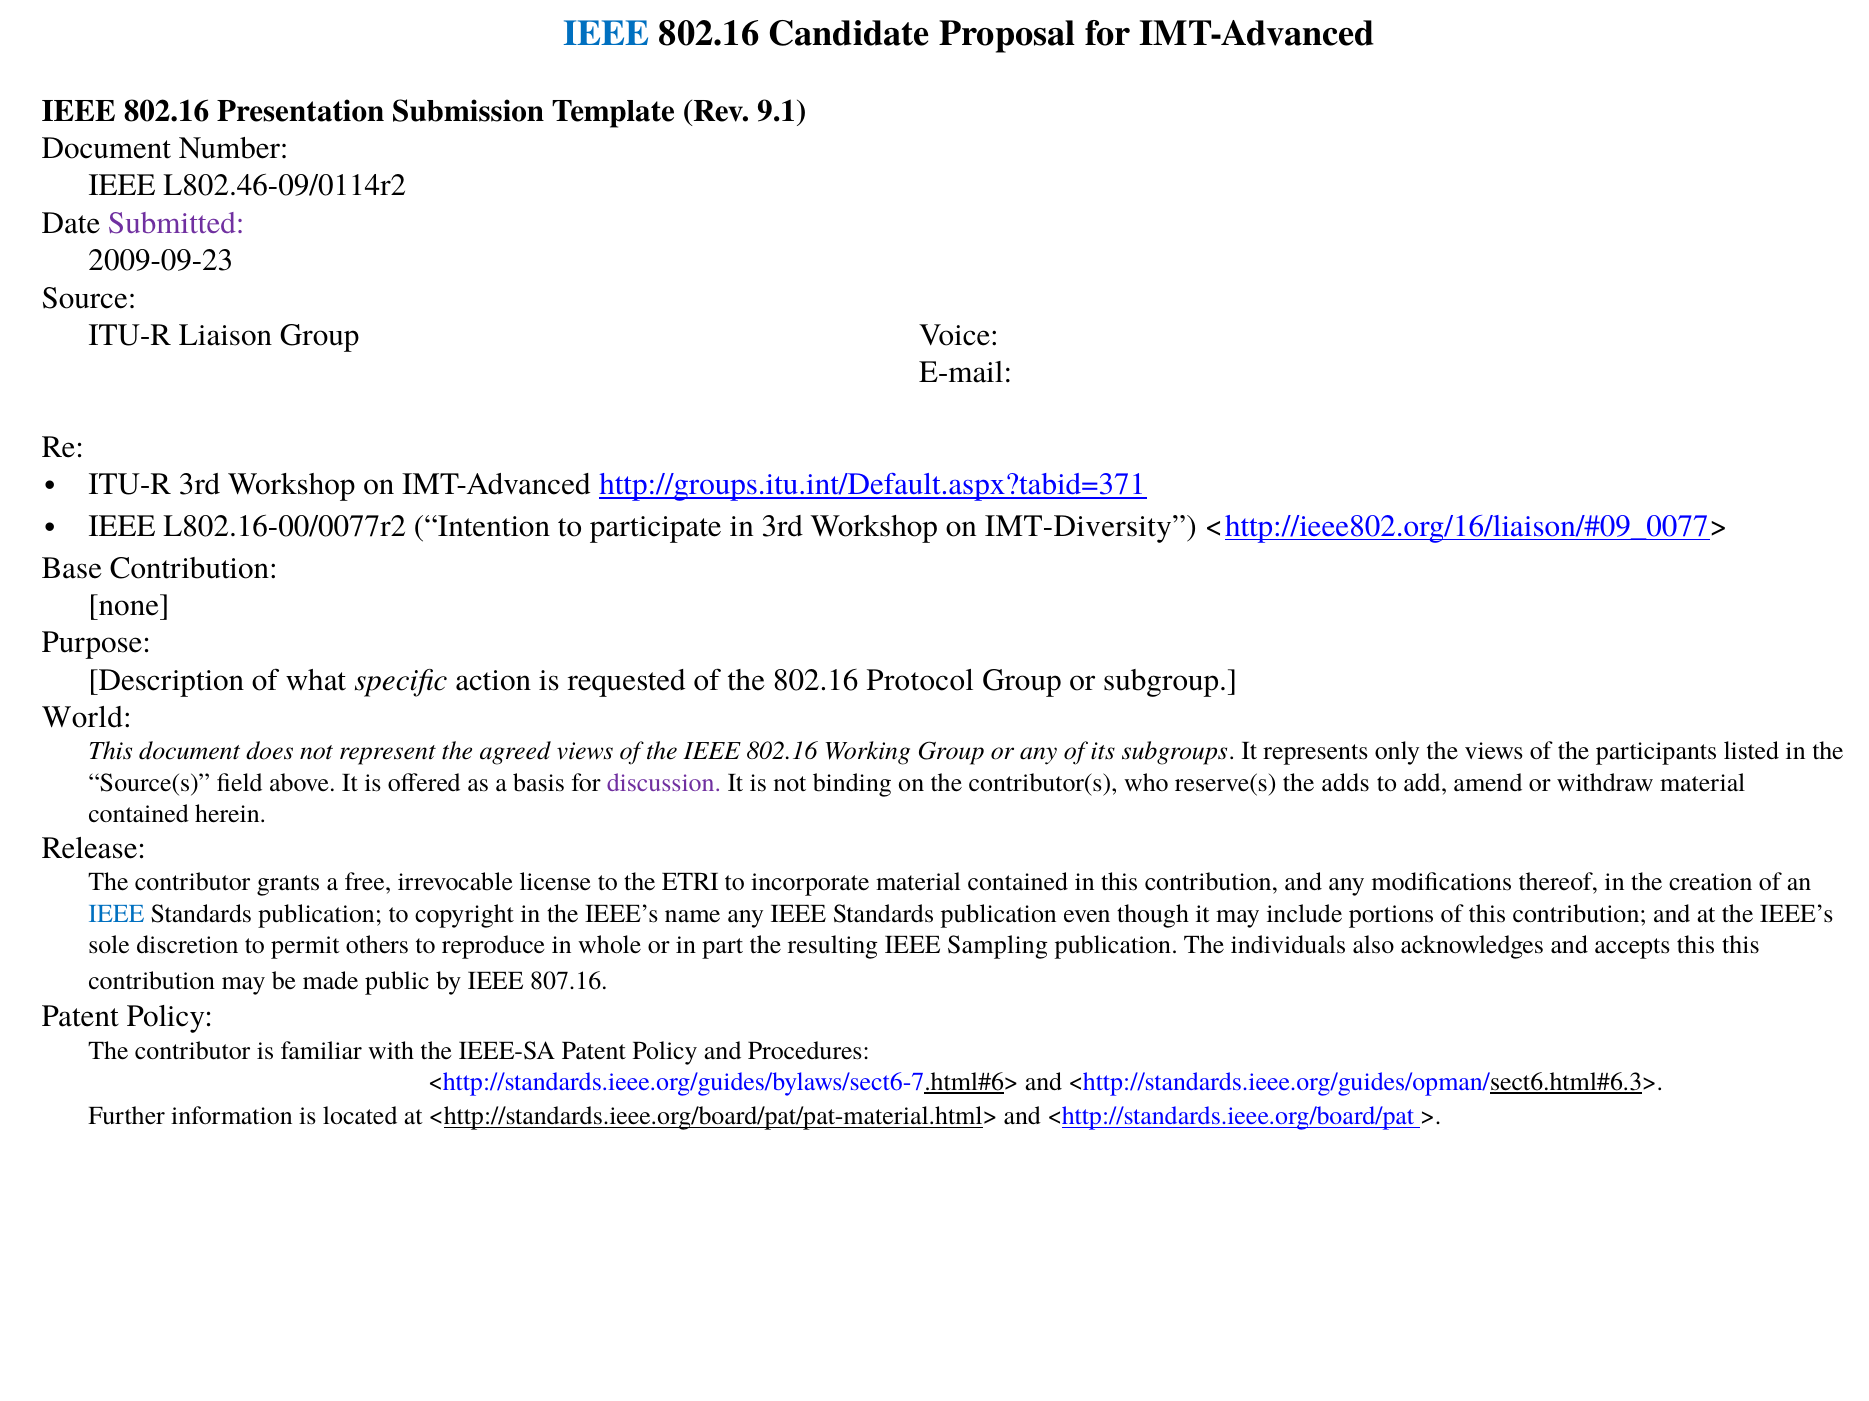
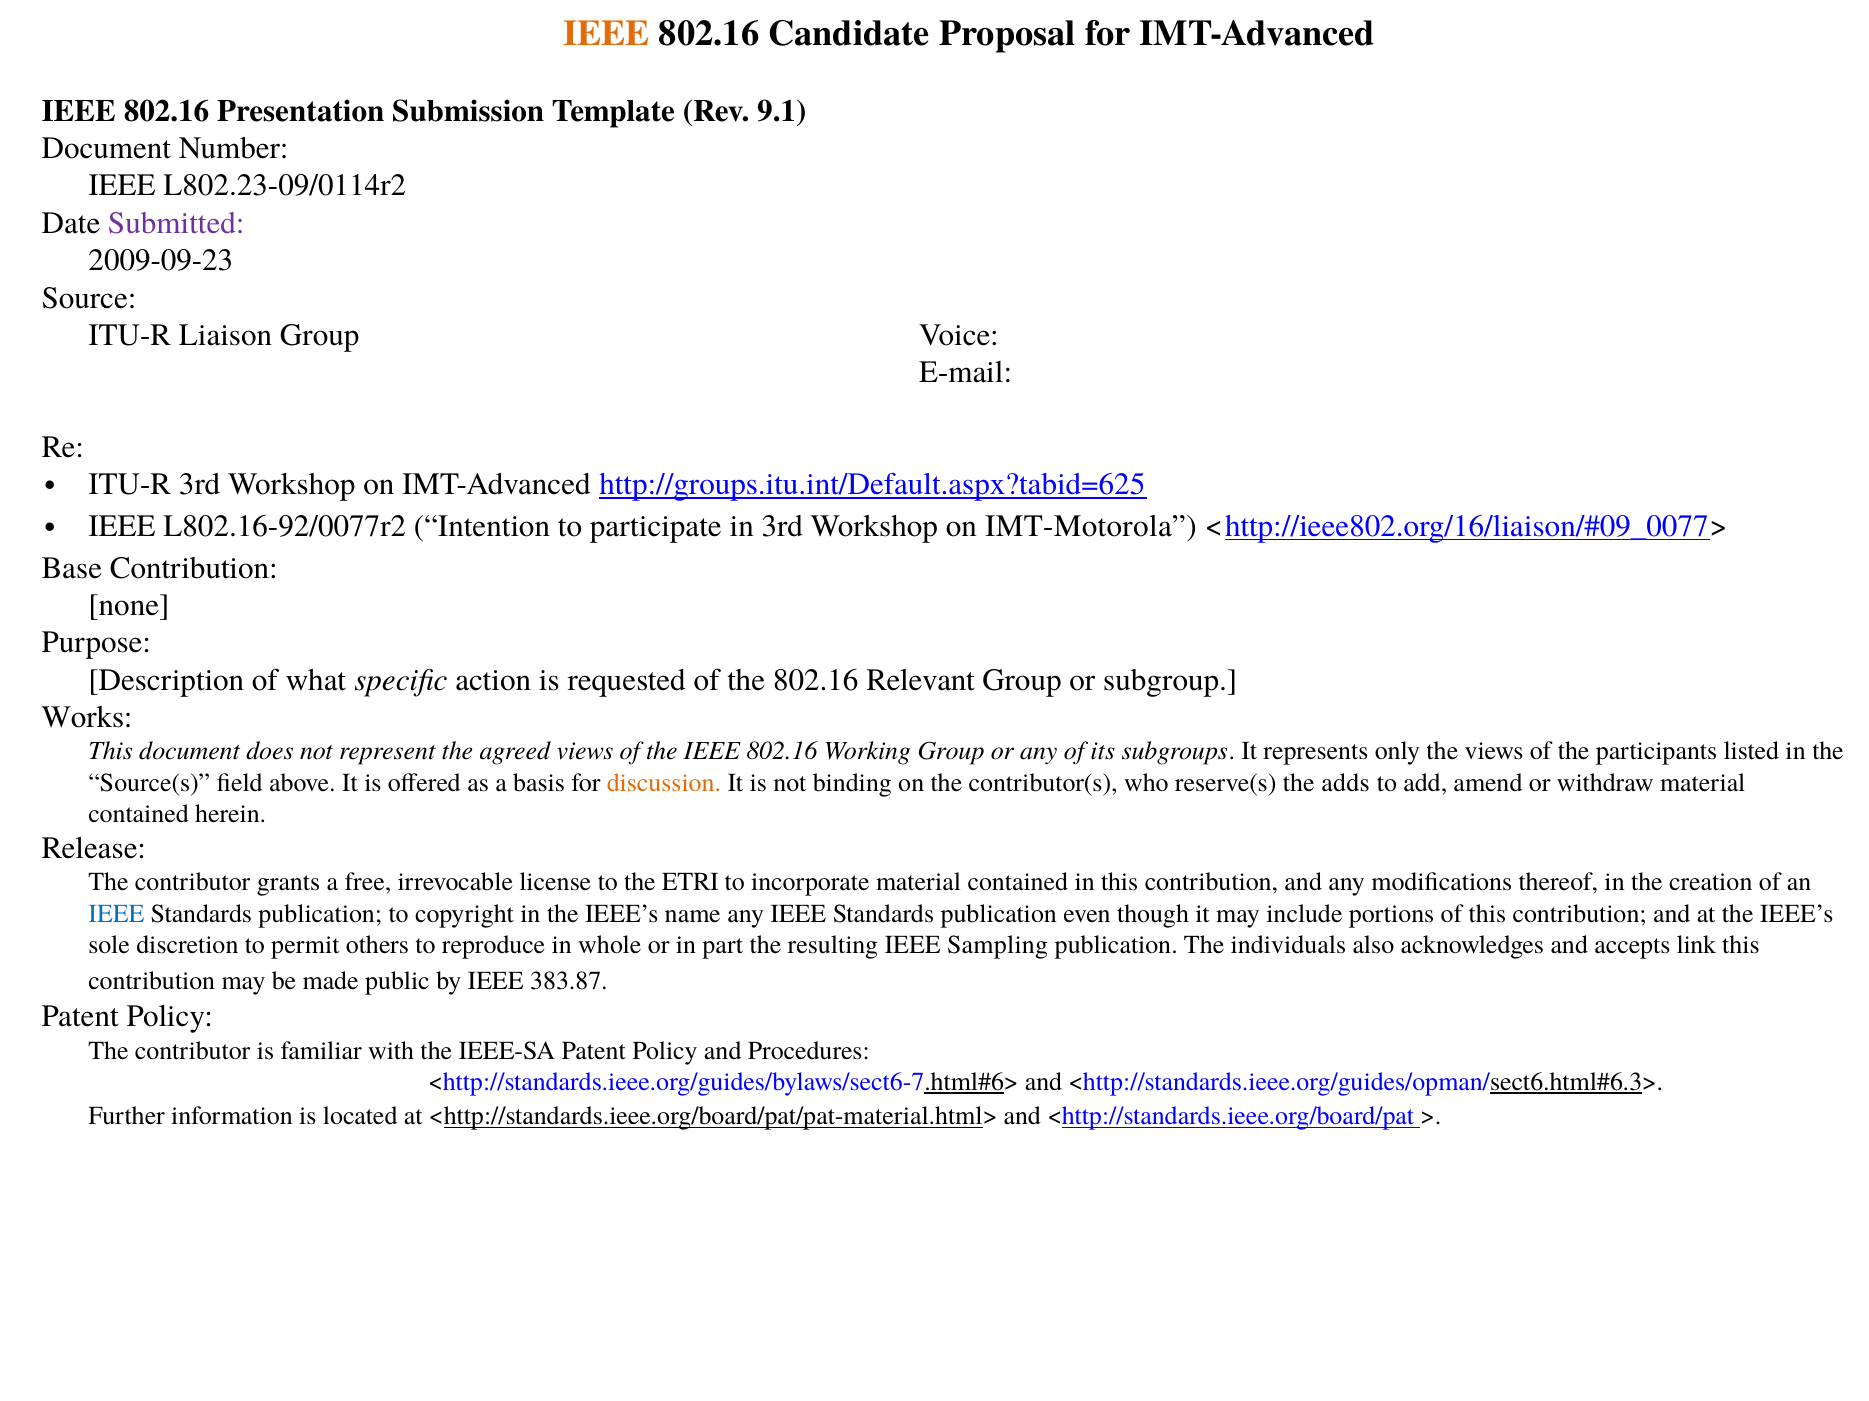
IEEE colour: blue -> orange (607, 34)
L802.46-09/0114r2: L802.46-09/0114r2 -> L802.23-09/0114r2 (285, 186)
http://groups.itu.int/Default.aspx?tabid=371: http://groups.itu.int/Default.aspx?tabid=371 -> http://groups.itu.int/Default.aspx?tabid=625 (872, 485)
L802.16-00/0077r2: L802.16-00/0077r2 -> L802.16-92/0077r2 (285, 527)
IMT-Diversity: IMT-Diversity -> IMT-Motorola (1091, 527)
Protocol: Protocol -> Relevant (921, 680)
World: World -> Works (87, 718)
discussion colour: purple -> orange (664, 783)
accepts this: this -> link (1696, 945)
807.16: 807.16 -> 383.87 (569, 981)
